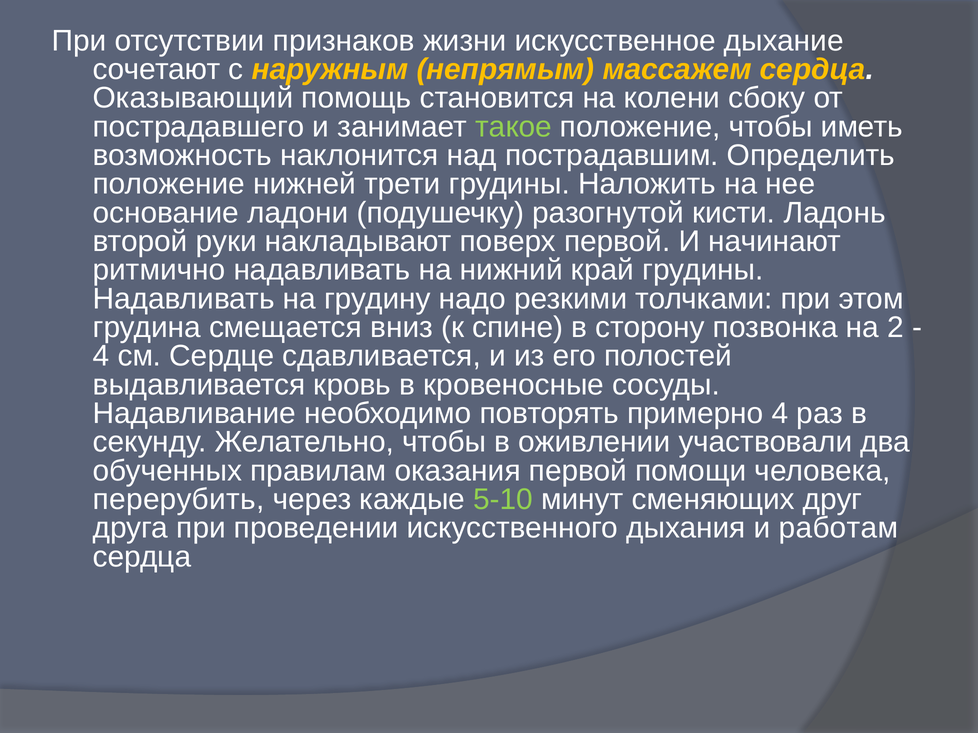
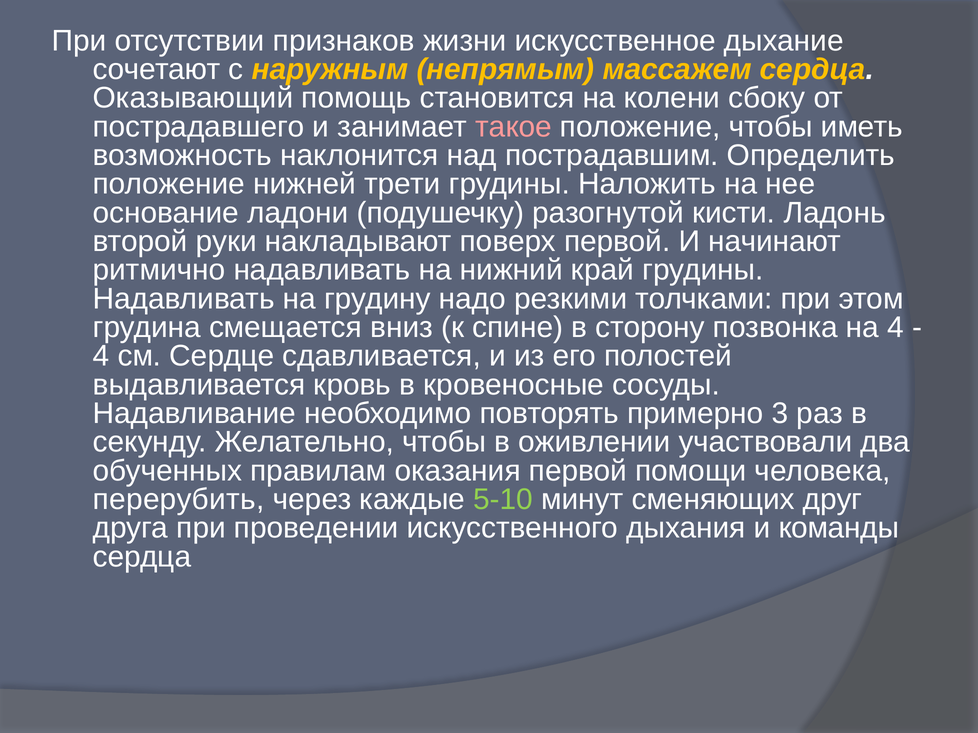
такое colour: light green -> pink (514, 127)
на 2: 2 -> 4 (896, 328)
примерно 4: 4 -> 3 (780, 414)
работам: работам -> команды (839, 528)
